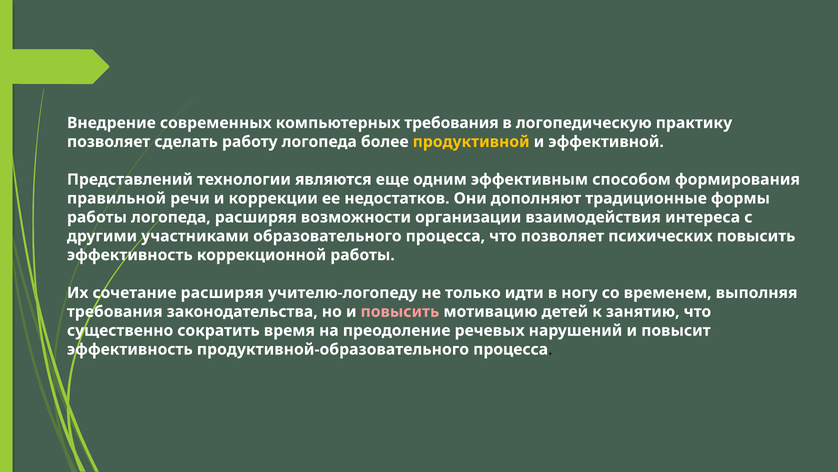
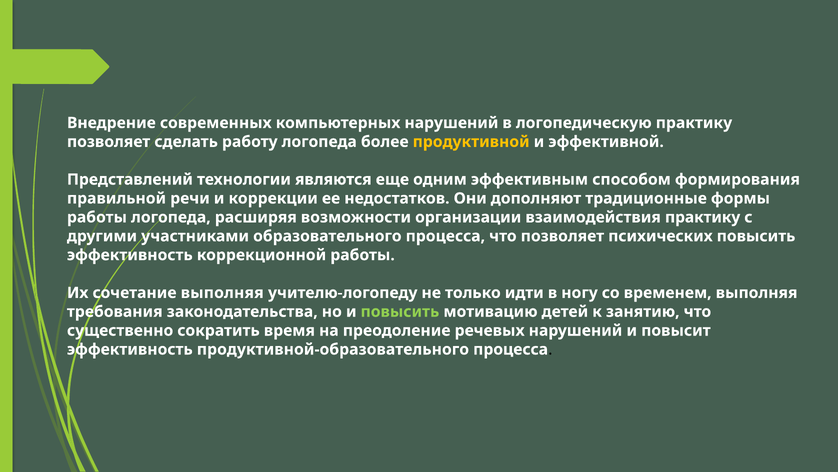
компьютерных требования: требования -> нарушений (451, 123)
взаимодействия интереса: интереса -> практику (703, 217)
сочетание расширяя: расширяя -> выполняя (222, 292)
повысить colour: pink -> light green (400, 311)
